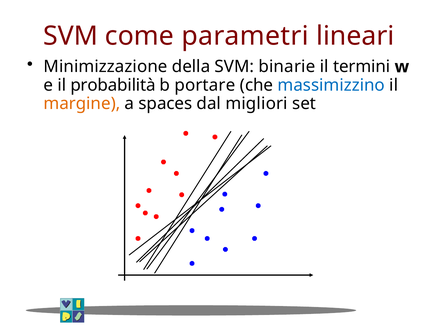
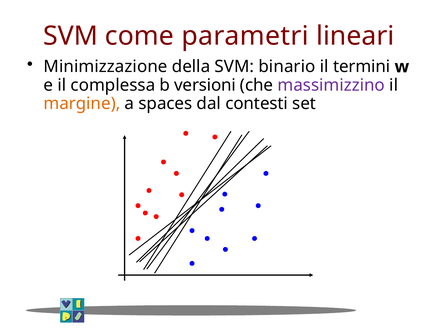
binarie: binarie -> binario (287, 67)
probabilità: probabilità -> complessa (113, 85)
portare: portare -> versioni (205, 85)
massimizzino colour: blue -> purple (331, 85)
migliori: migliori -> contesti (257, 103)
